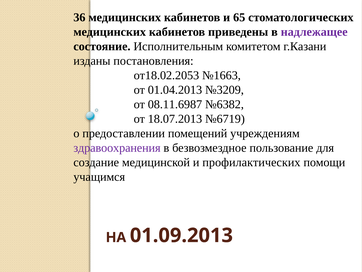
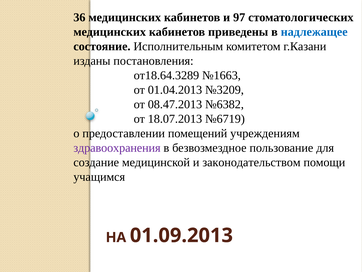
65: 65 -> 97 (239, 17)
надлежащее colour: purple -> blue (314, 32)
от18.02.2053: от18.02.2053 -> от18.64.3289 (166, 75)
08.11.6987: 08.11.6987 -> 08.47.2013 (175, 104)
профилактических: профилактических -> законодательством (251, 162)
